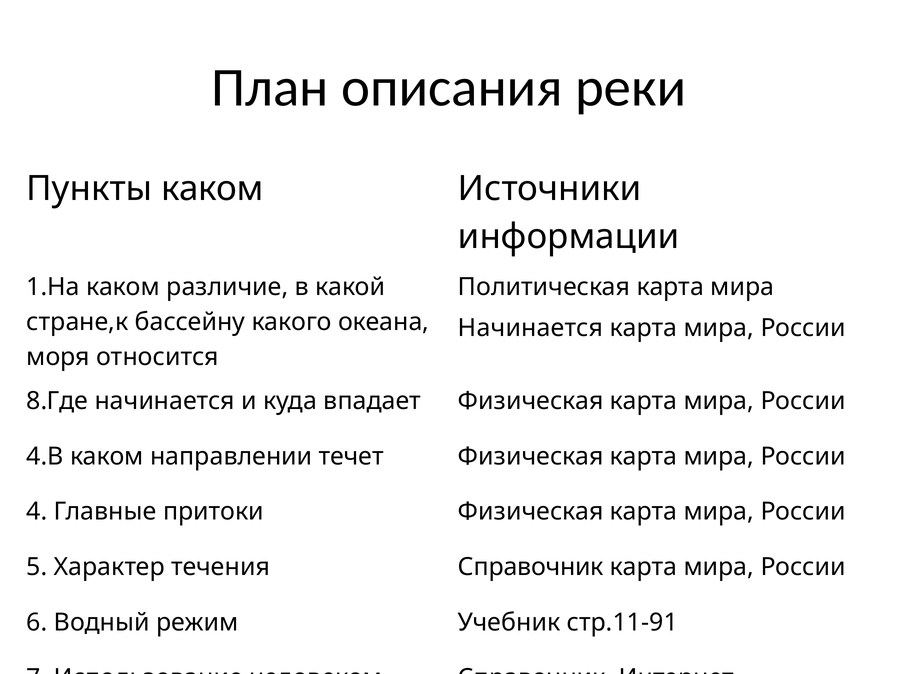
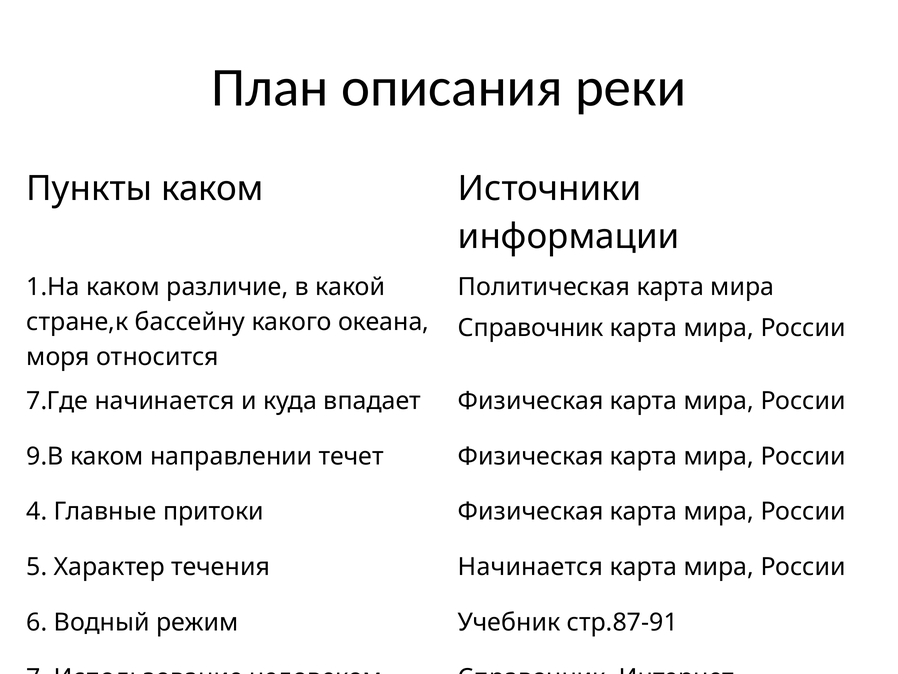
Начинается: Начинается -> Справочник (531, 328)
8.Где: 8.Где -> 7.Где (57, 401)
4.В: 4.В -> 9.В (45, 456)
течения Справочник: Справочник -> Начинается (531, 567)
стр.11-91: стр.11-91 -> стр.87-91 (622, 622)
